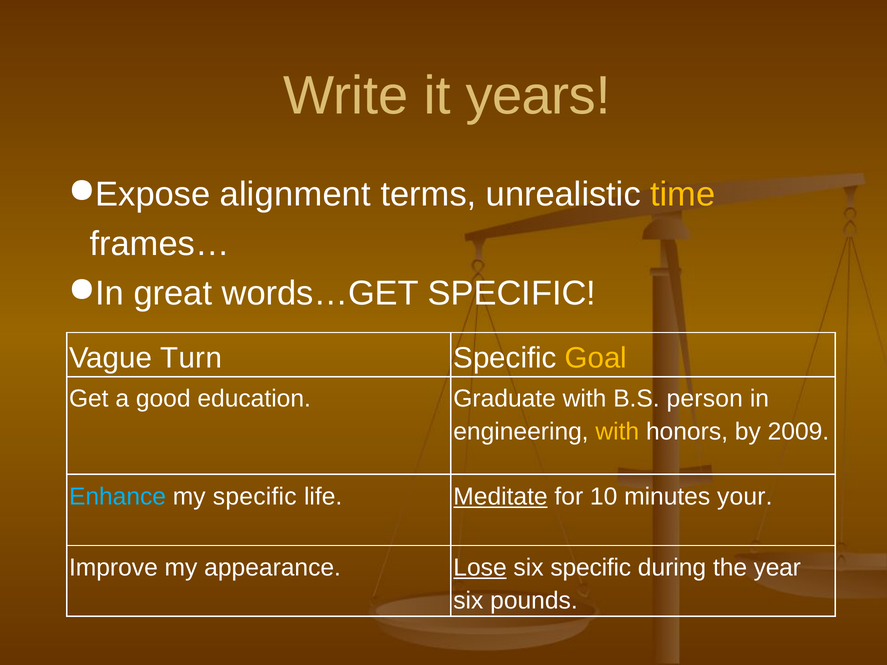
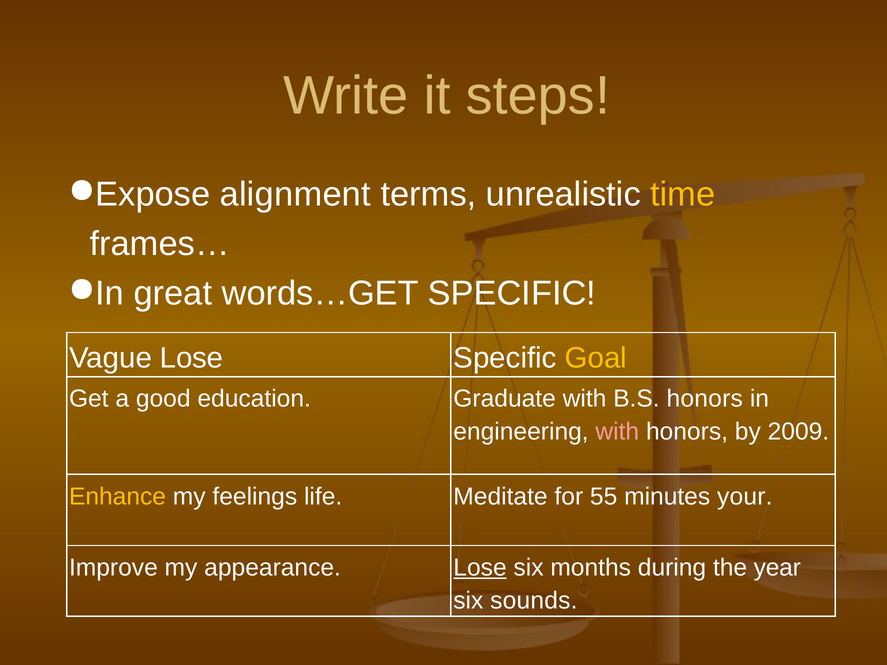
years: years -> steps (538, 96)
Vague Turn: Turn -> Lose (191, 358)
B.S person: person -> honors (705, 399)
with colour: yellow -> pink (617, 432)
Enhance colour: light blue -> yellow (118, 497)
my specific: specific -> feelings (255, 497)
Meditate underline: present -> none (500, 497)
10: 10 -> 55 (604, 497)
six specific: specific -> months (591, 568)
pounds: pounds -> sounds (534, 601)
